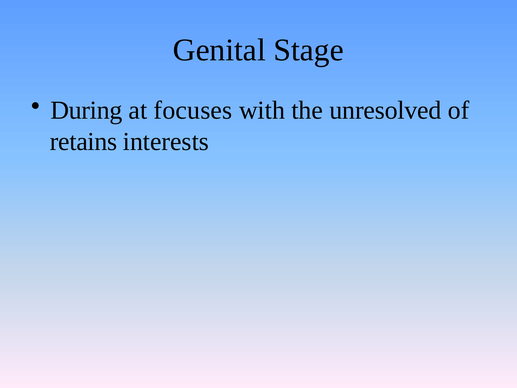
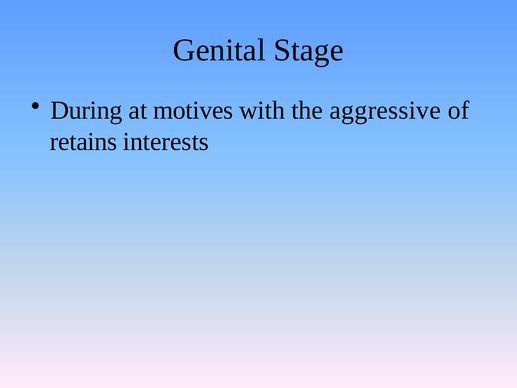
focuses: focuses -> motives (193, 110)
unresolved: unresolved -> aggressive (385, 110)
